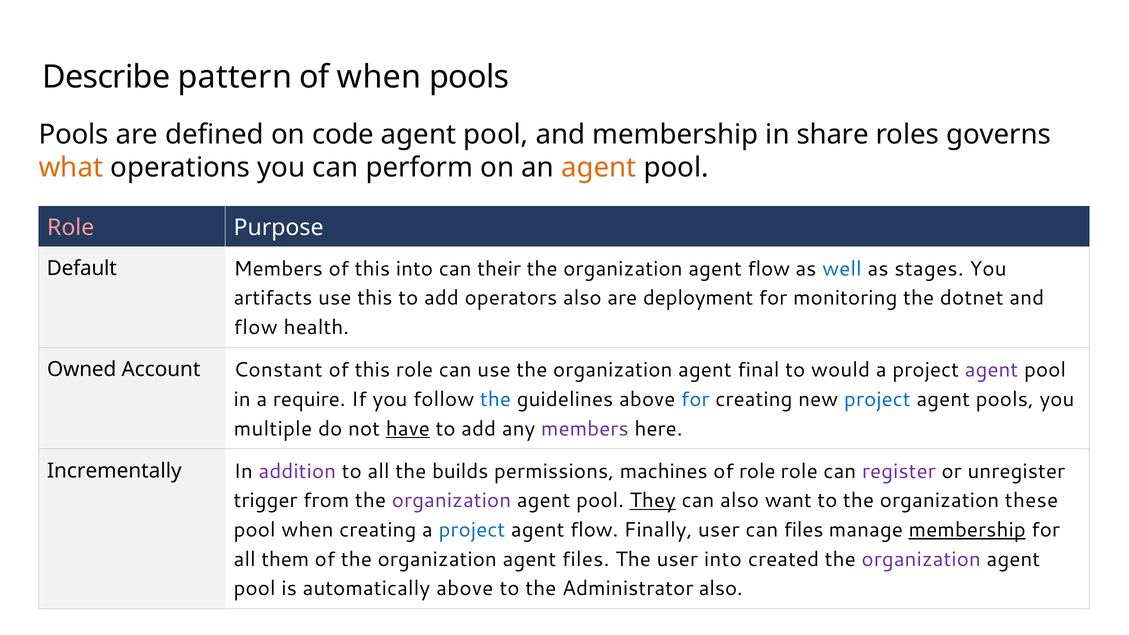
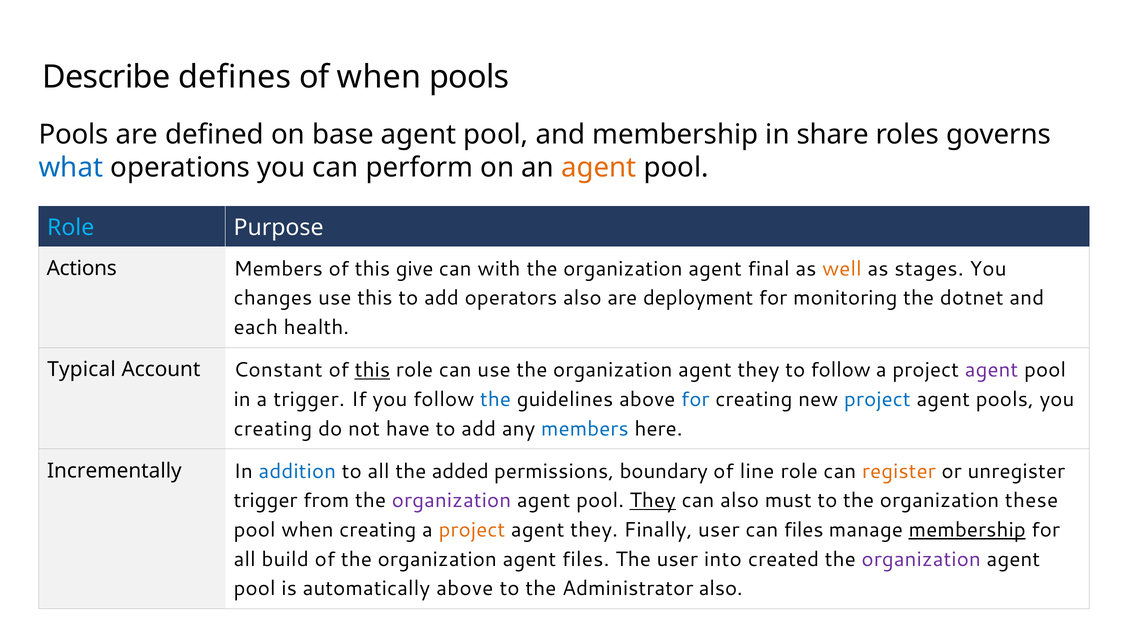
pattern: pattern -> defines (235, 77)
code: code -> base (343, 135)
what colour: orange -> blue (71, 168)
Role colour: pink -> light blue (71, 228)
Default: Default -> Actions (82, 268)
this into: into -> give (415, 269)
their: their -> with (499, 269)
organization agent flow: flow -> final (769, 269)
well colour: blue -> orange (842, 269)
artifacts: artifacts -> changes (273, 298)
flow: flow -> each (256, 327)
Owned: Owned -> Typical (82, 369)
this underline: none -> present (372, 370)
organization agent final: final -> they (758, 370)
to would: would -> follow (841, 370)
a require: require -> trigger (309, 399)
multiple: multiple -> creating (273, 429)
have underline: present -> none (408, 429)
members colour: purple -> blue (585, 429)
addition colour: purple -> blue (297, 471)
builds: builds -> added (460, 471)
machines: machines -> boundary (664, 471)
of role: role -> line (757, 471)
register colour: purple -> orange (899, 471)
want: want -> must (788, 501)
project colour: blue -> orange (472, 530)
flow: flow -> they (594, 530)
them: them -> build (285, 559)
